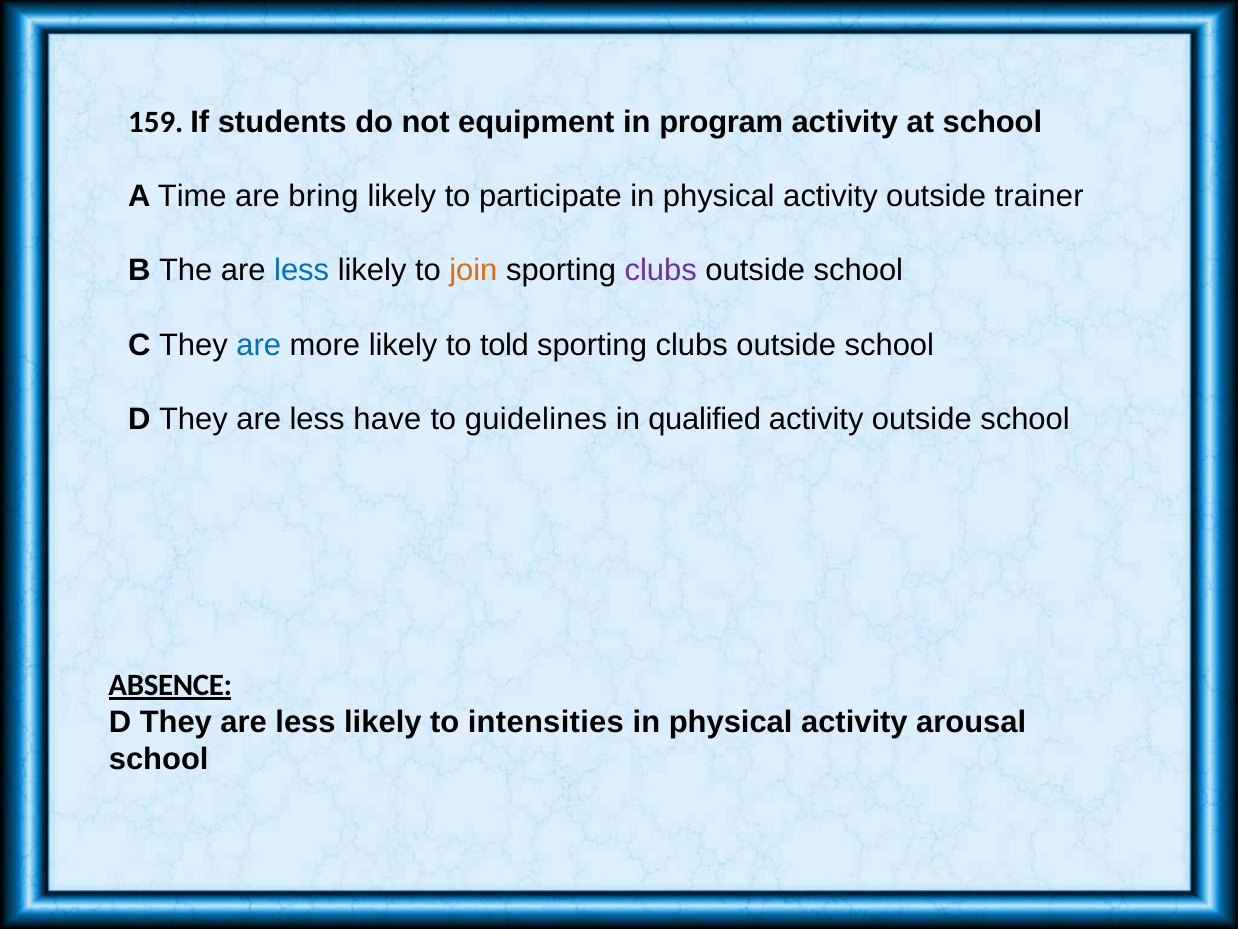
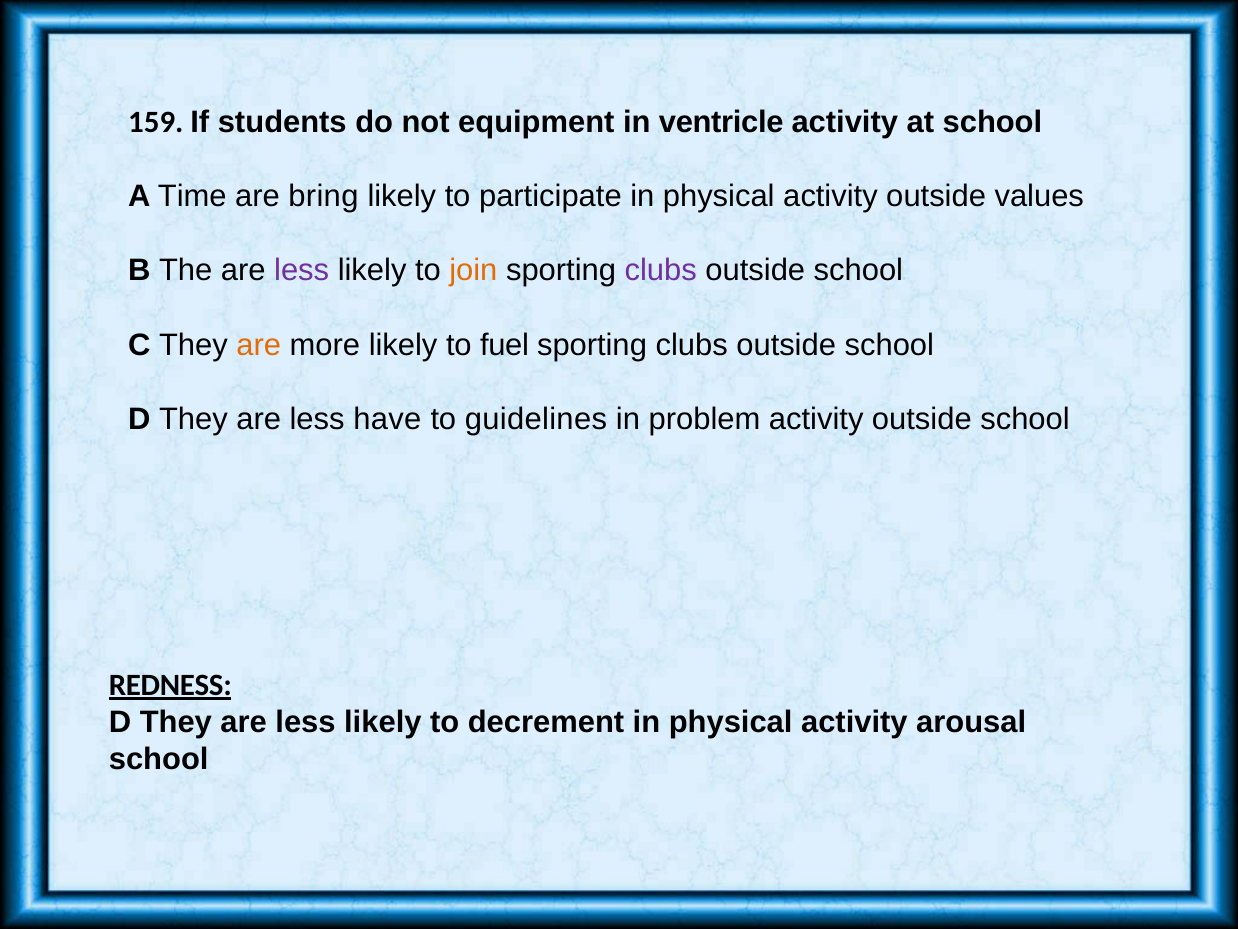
program: program -> ventricle (721, 122)
trainer: trainer -> values (1039, 196)
less colour: blue -> purple (302, 271)
are colour: blue -> orange (259, 345)
told: told -> fuel (504, 345)
qualified: qualified -> problem (705, 419)
ABSENCE: ABSENCE -> REDNESS (170, 684)
intensities: intensities -> decrement (546, 722)
